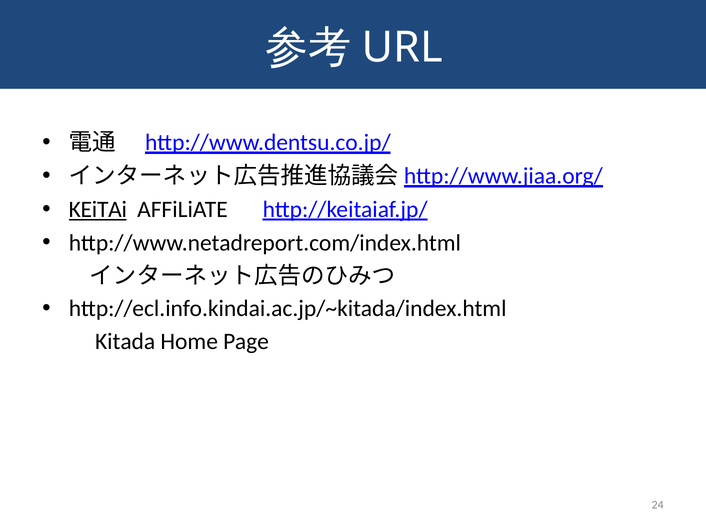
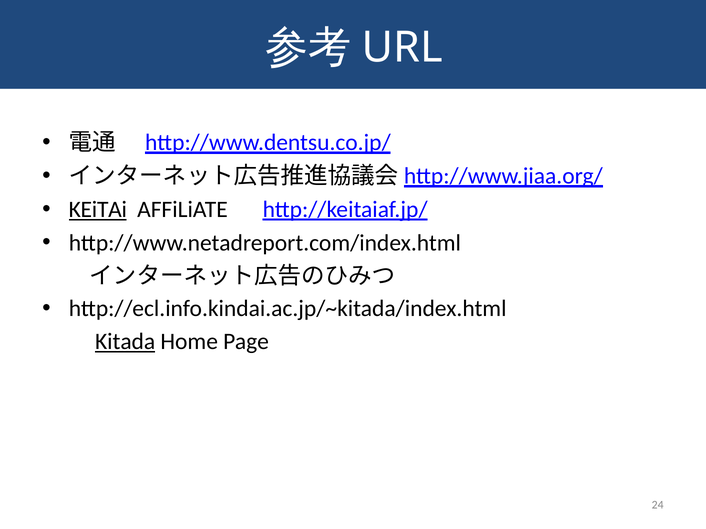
Kitada underline: none -> present (125, 342)
